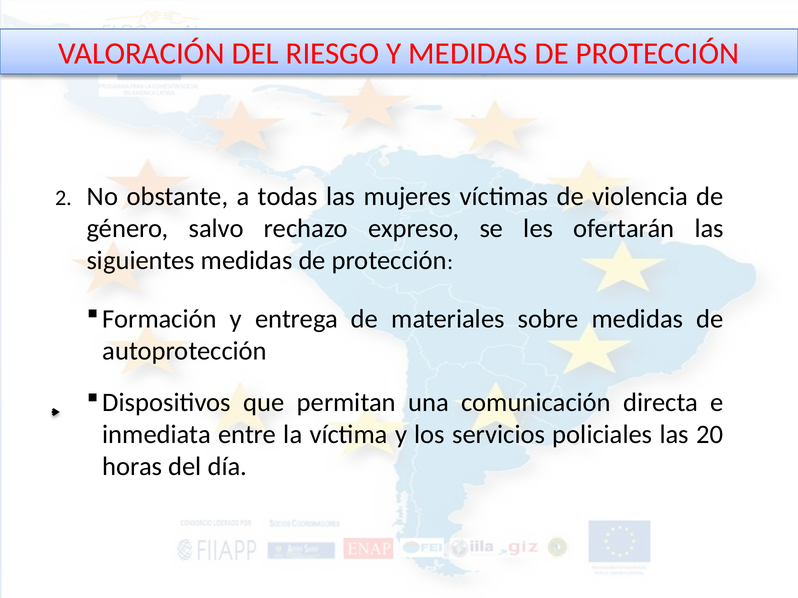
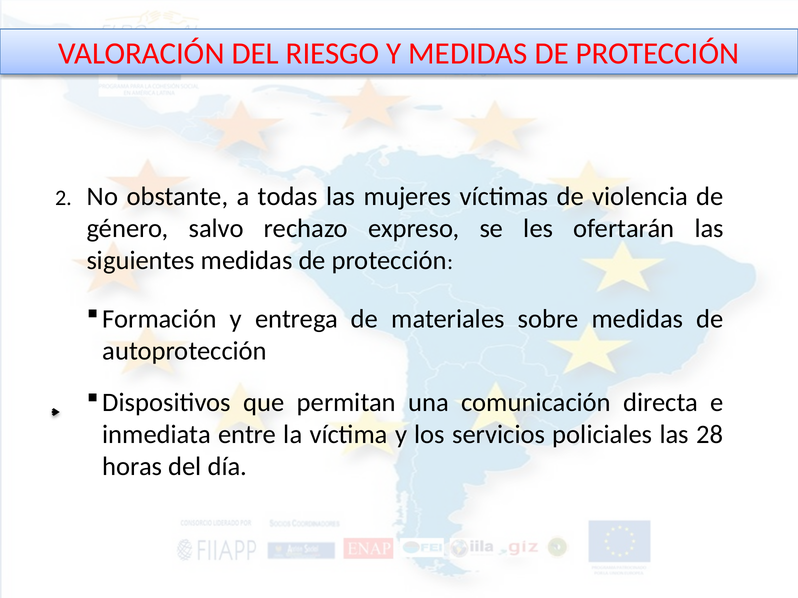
20: 20 -> 28 (710, 435)
